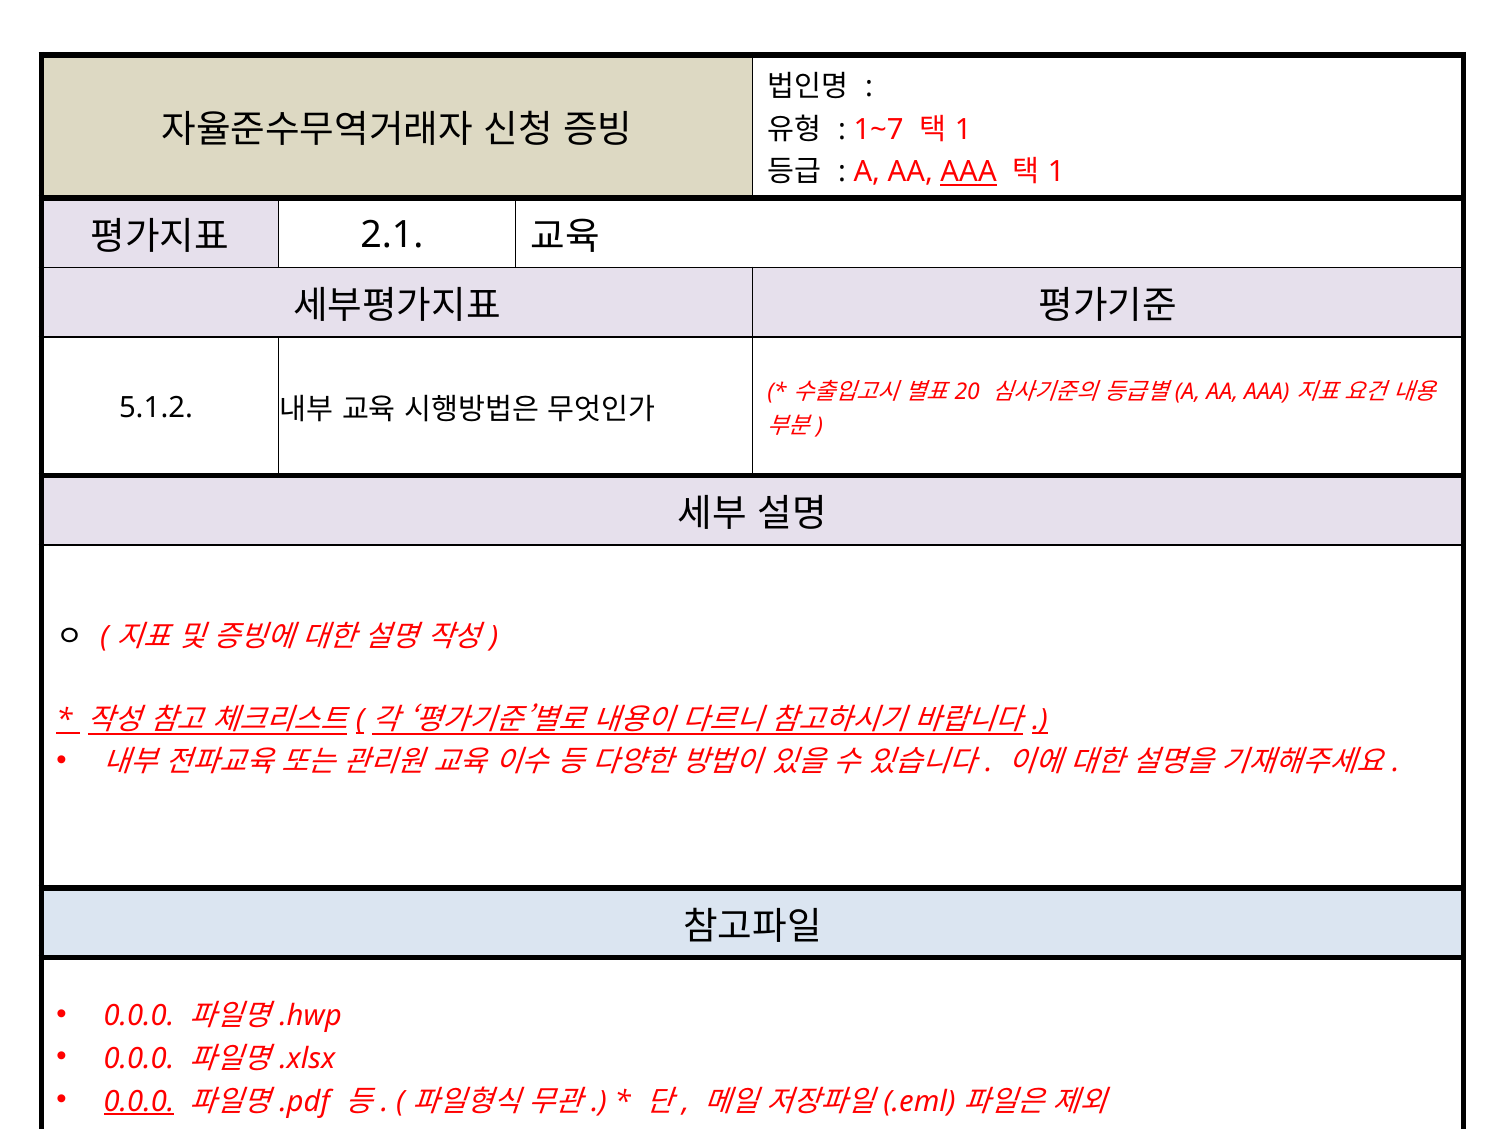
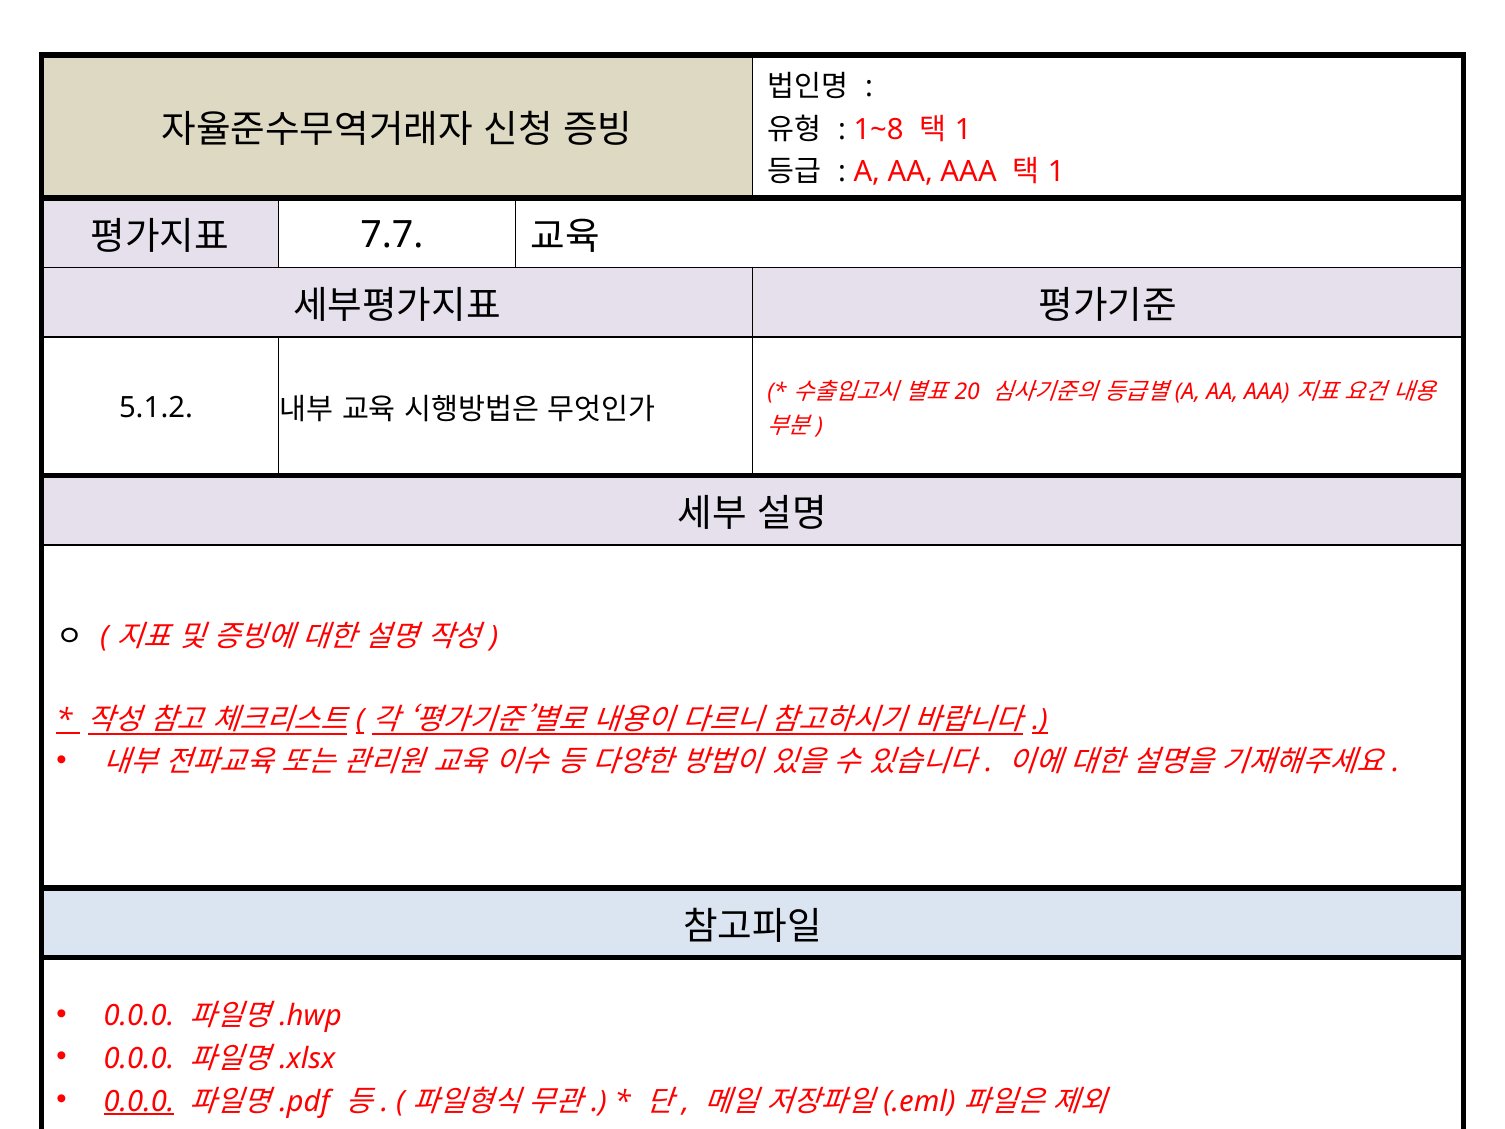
1~7: 1~7 -> 1~8 (879, 129)
AAA underline: present -> none (969, 172)
2.1: 2.1 -> 7.7 (392, 235)
